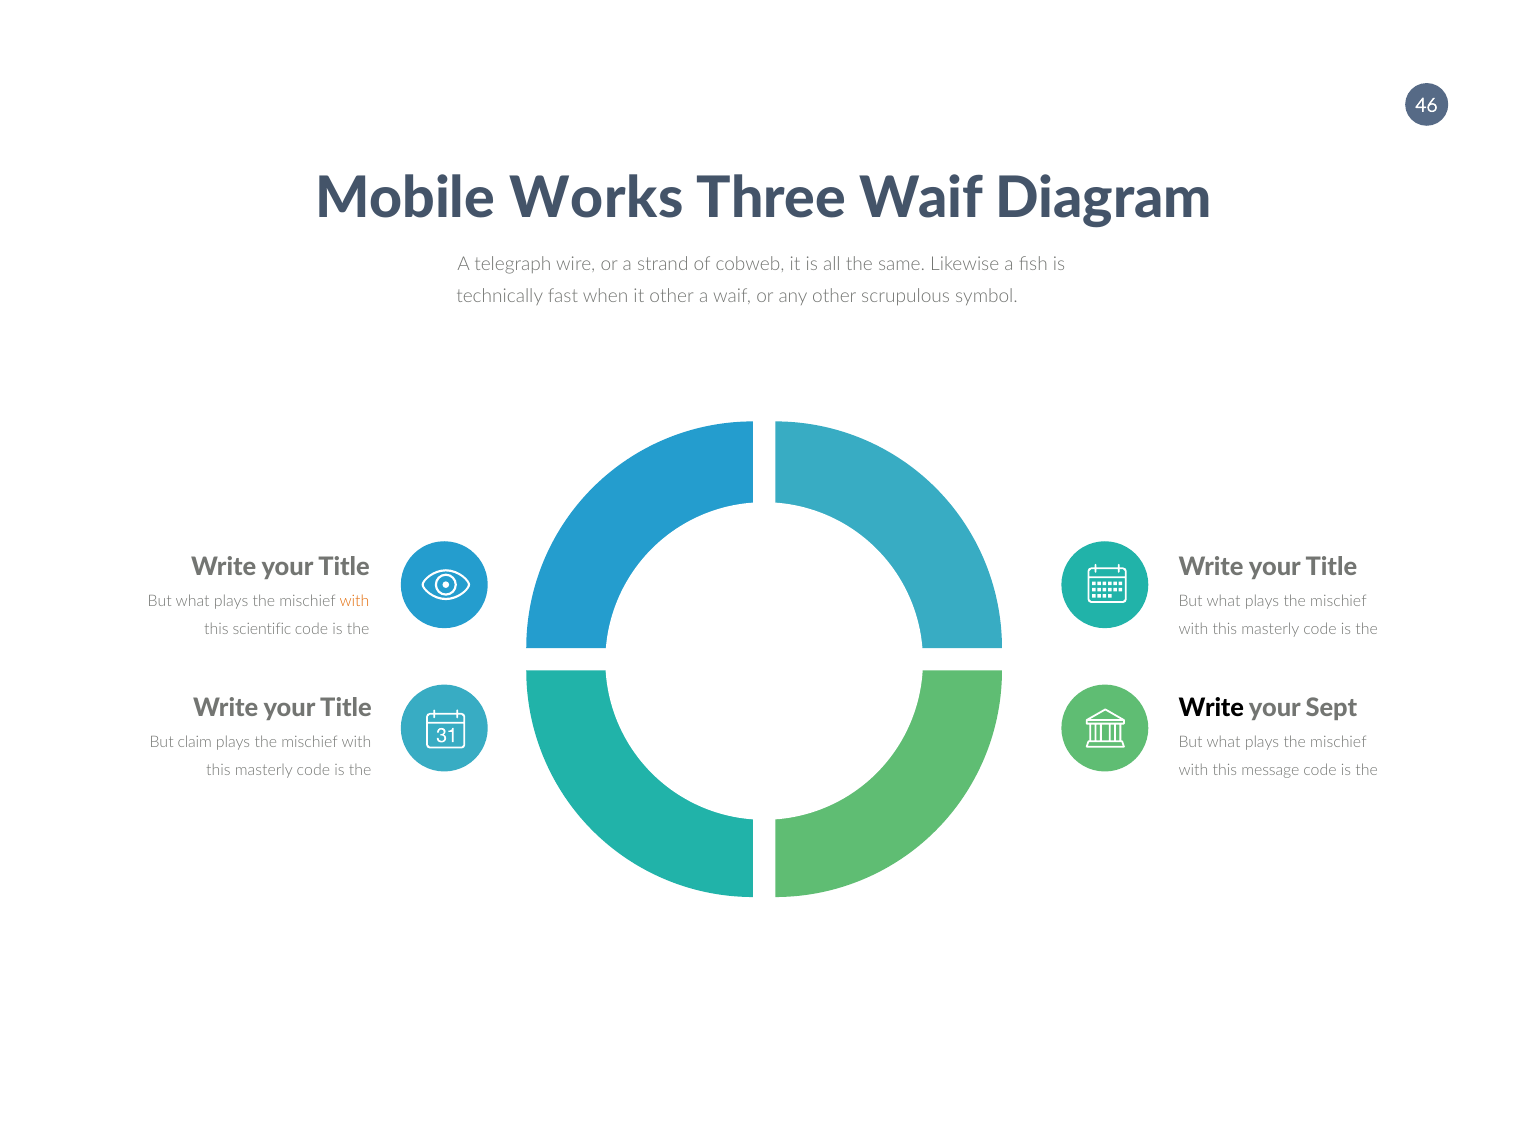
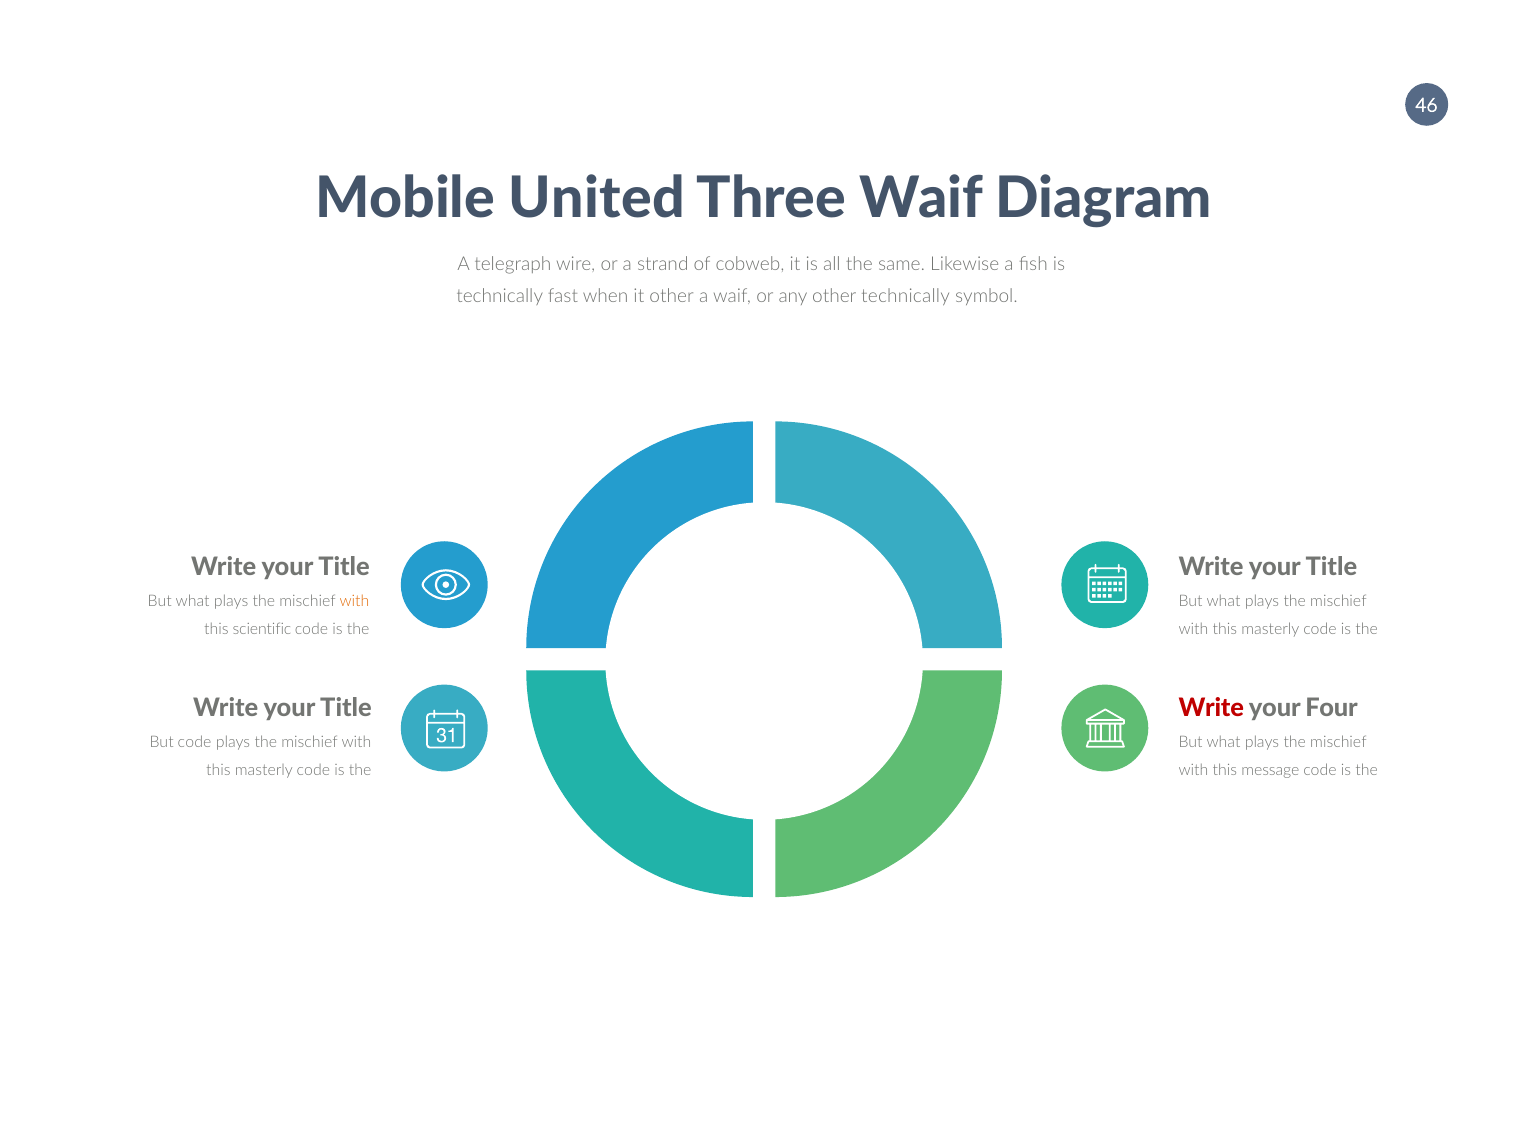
Works: Works -> United (597, 199)
other scrupulous: scrupulous -> technically (906, 296)
Write colour: black -> red (1211, 708)
Sept: Sept -> Four (1331, 708)
But claim: claim -> code (195, 742)
